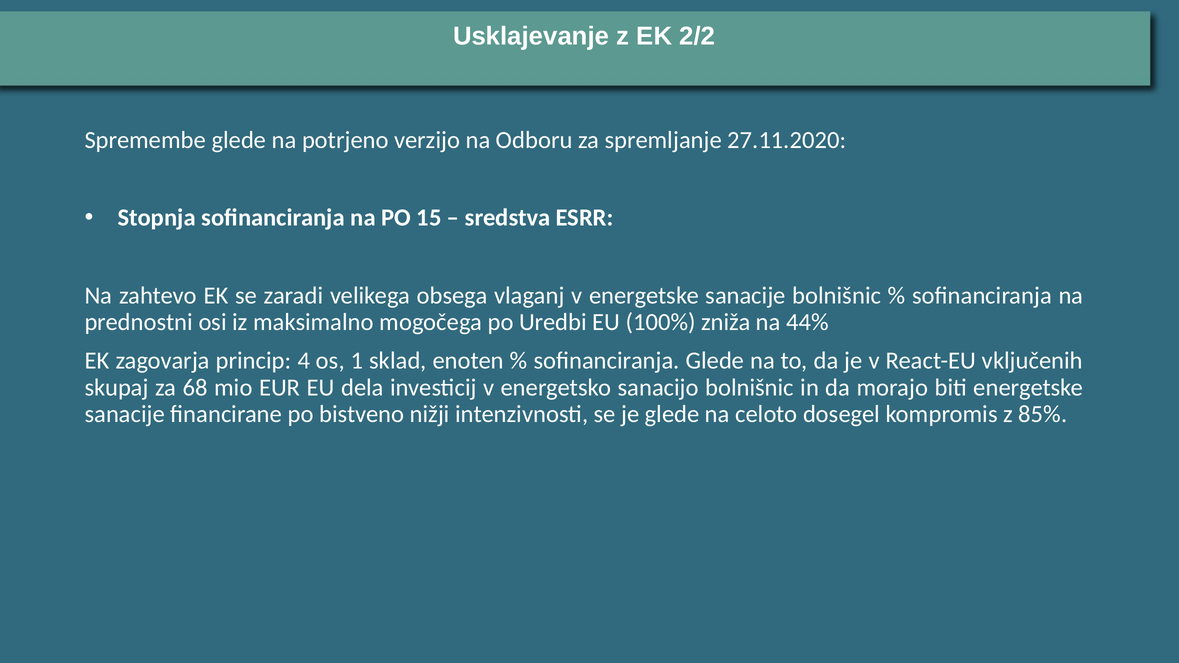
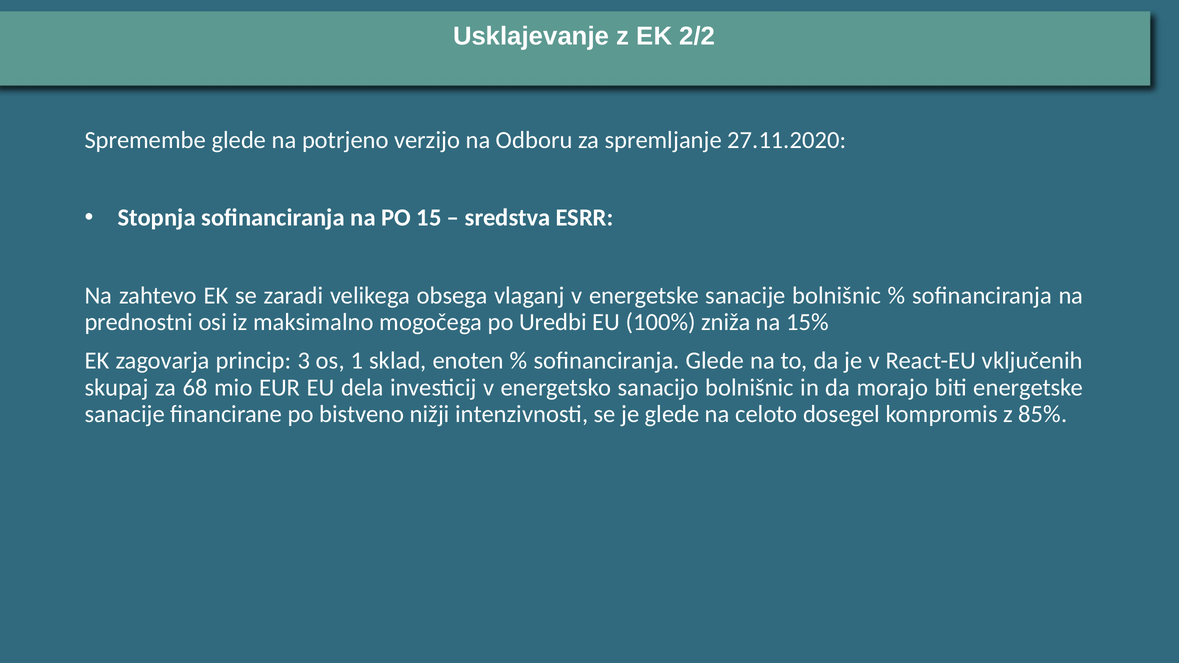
44%: 44% -> 15% (807, 322)
4: 4 -> 3 (304, 361)
